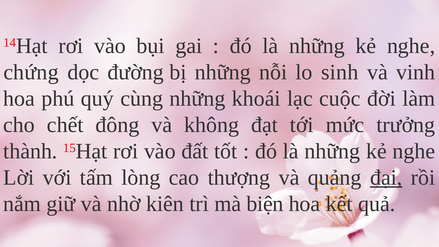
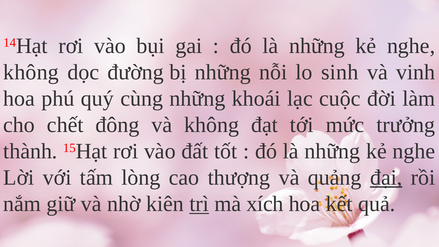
chứng: chứng -> không (31, 72)
trì underline: none -> present (199, 204)
biện: biện -> xích (265, 204)
